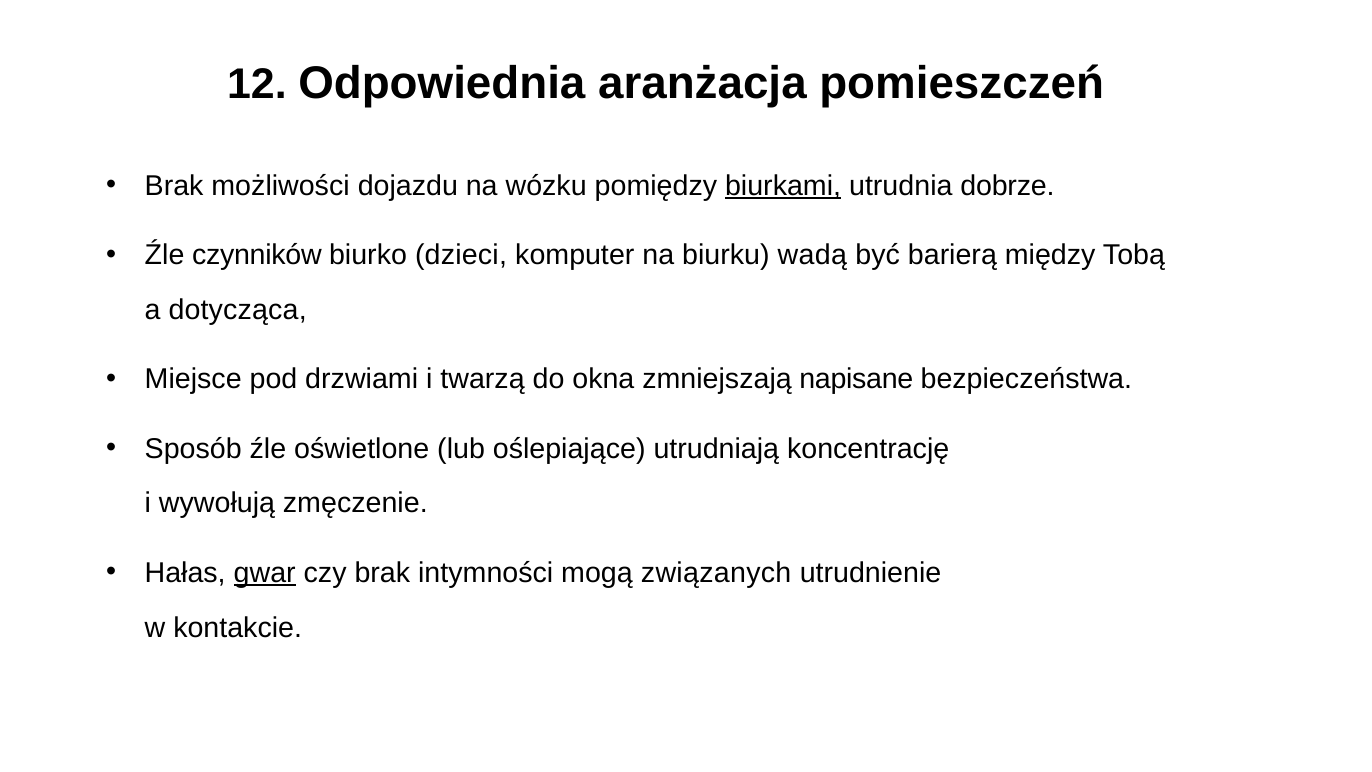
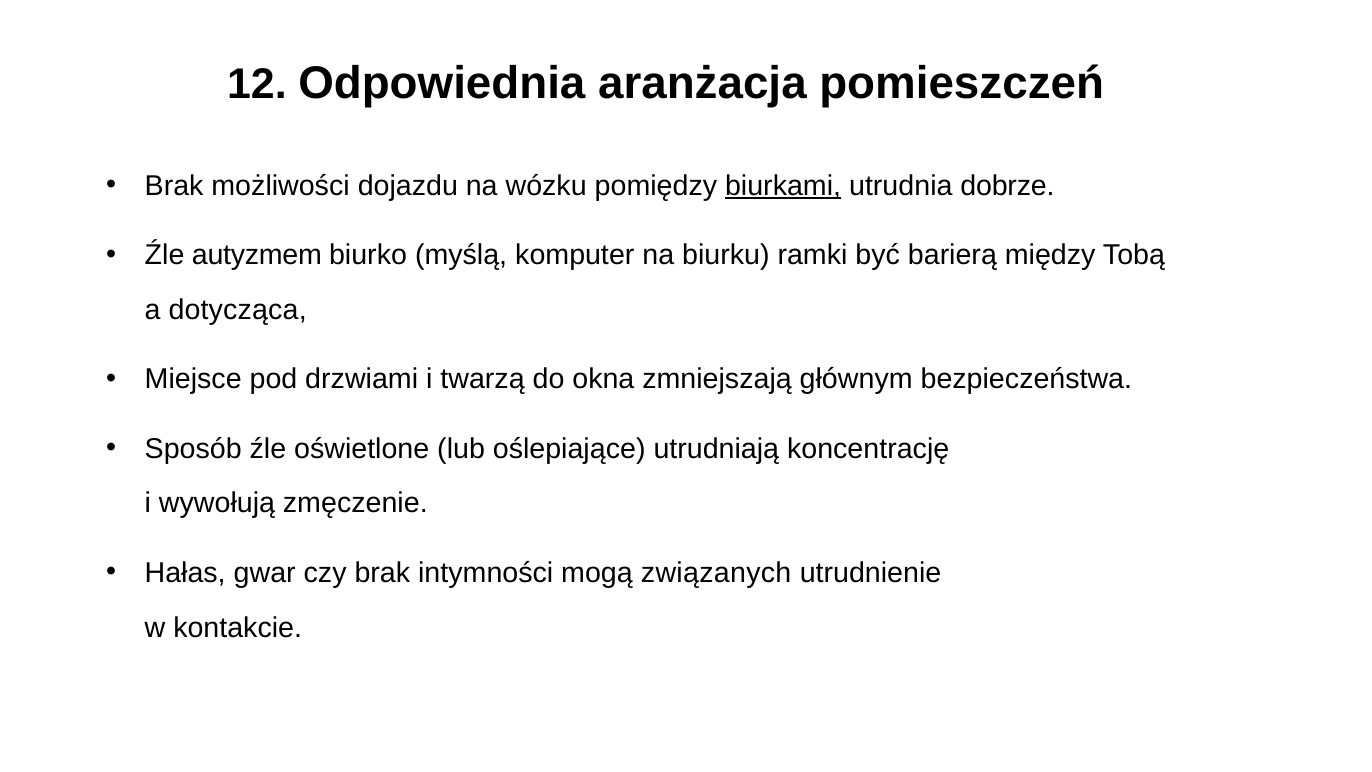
czynników: czynników -> autyzmem (257, 255)
dzieci: dzieci -> myślą (461, 255)
wadą: wadą -> ramki (812, 255)
napisane: napisane -> głównym (856, 379)
gwar underline: present -> none (265, 573)
